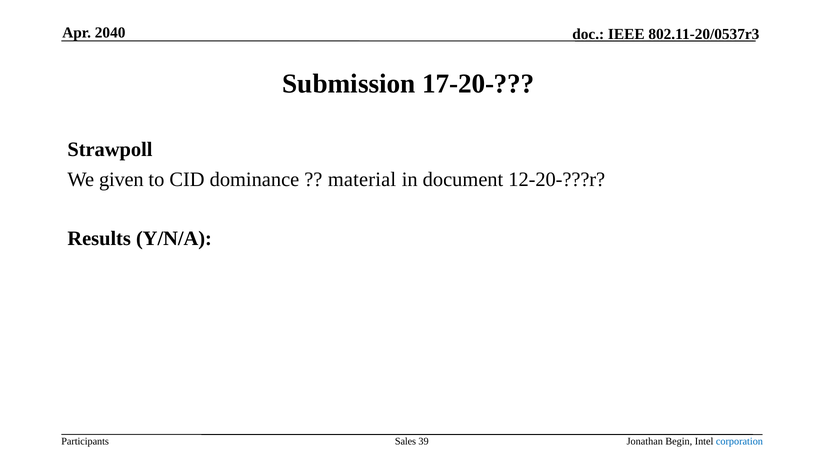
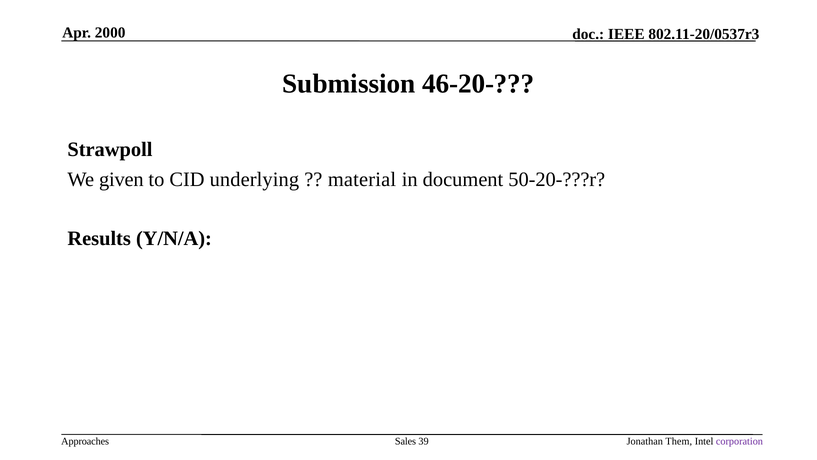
2040: 2040 -> 2000 (110, 32)
17-20-: 17-20- -> 46-20- (478, 84)
dominance: dominance -> underlying (254, 179)
12-20-???r: 12-20-???r -> 50-20-???r (557, 179)
Participants: Participants -> Approaches (85, 441)
Begin: Begin -> Them (679, 441)
corporation colour: blue -> purple (739, 441)
